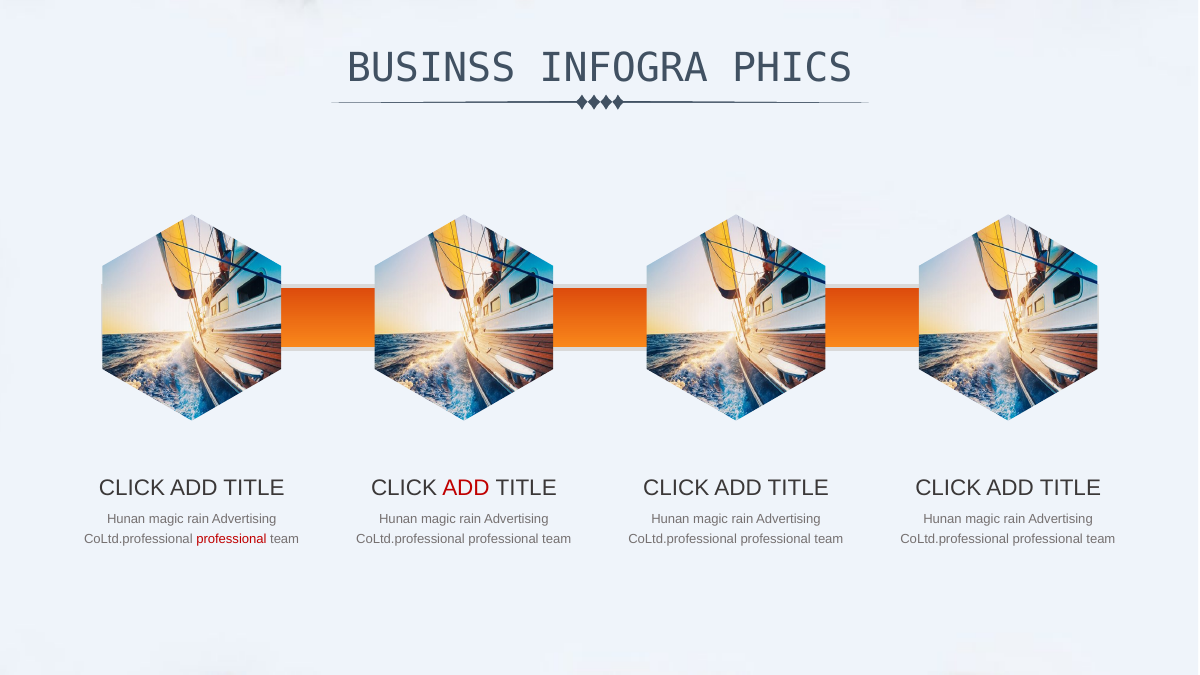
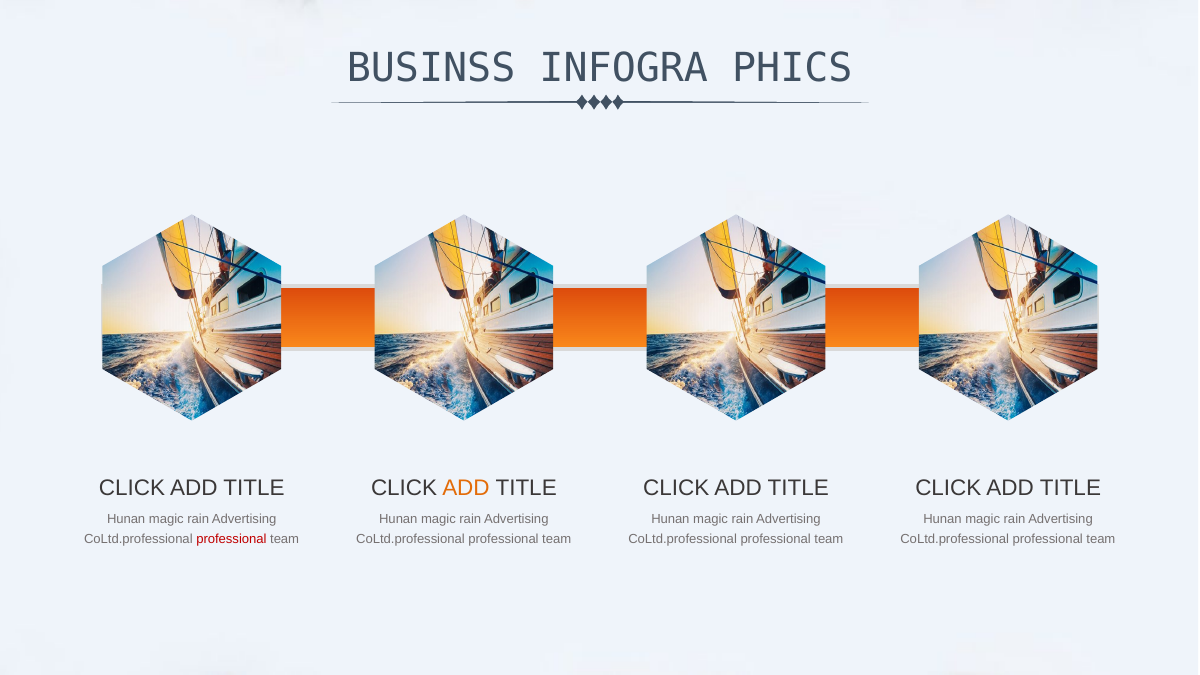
ADD colour: red -> orange (466, 488)
